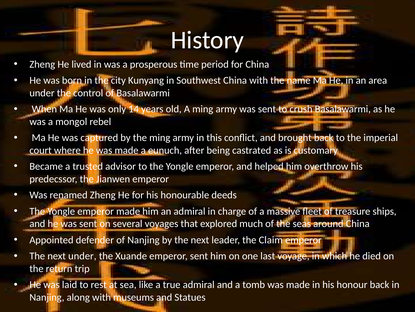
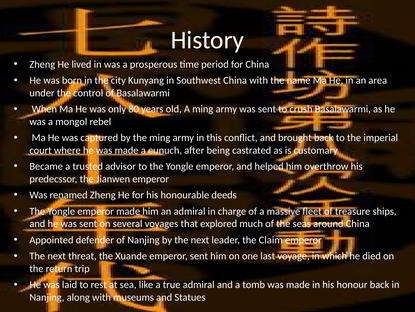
14: 14 -> 80 (134, 109)
next under: under -> threat (82, 256)
